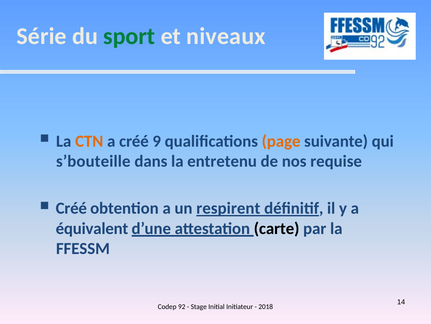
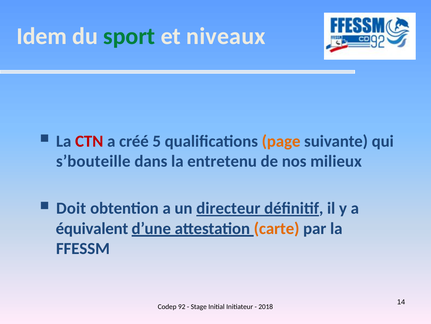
Série: Série -> Idem (42, 36)
CTN colour: orange -> red (89, 141)
9: 9 -> 5 (157, 141)
requise: requise -> milieux (336, 161)
Créé: Créé -> Doit (71, 208)
respirent: respirent -> directeur (228, 208)
carte colour: black -> orange (277, 228)
